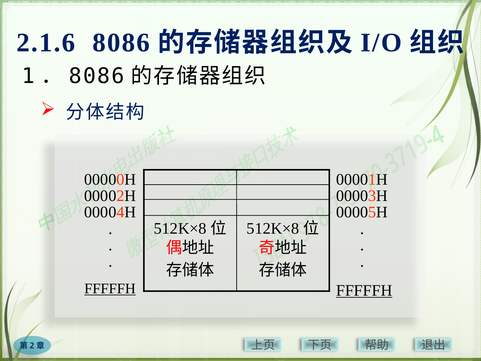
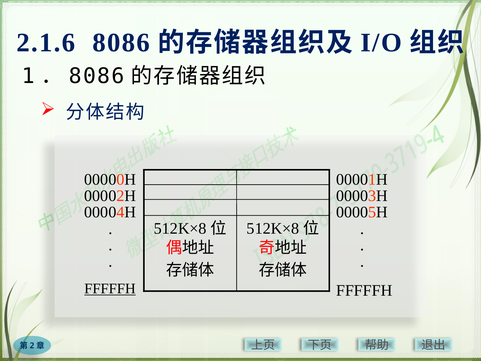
FFFFFH underline: present -> none (364, 290)
